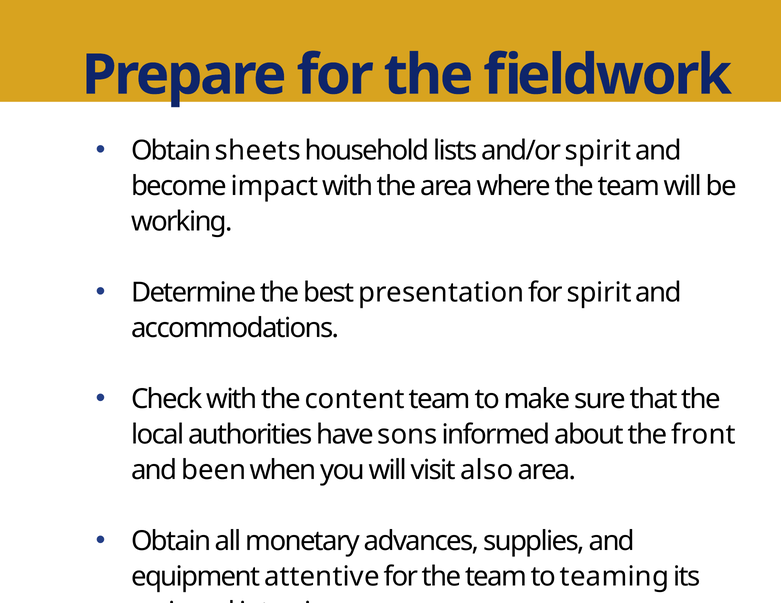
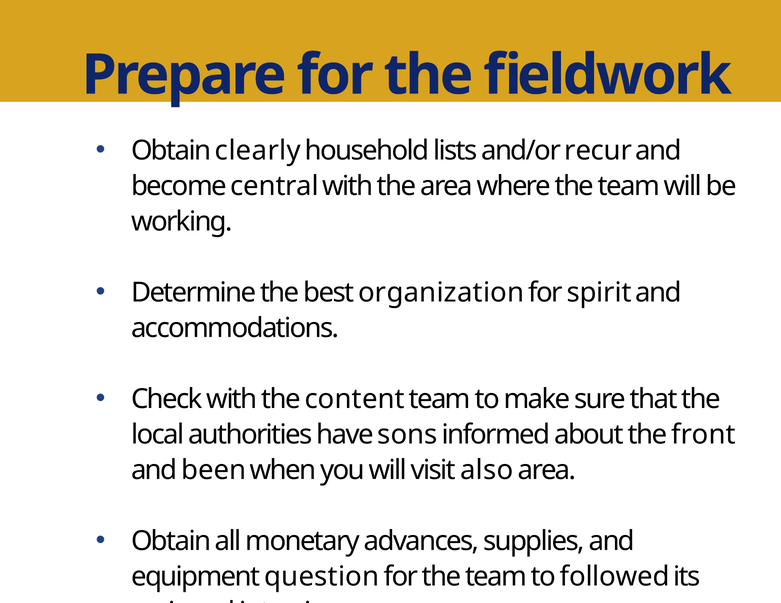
sheets: sheets -> clearly (258, 151)
and/or spirit: spirit -> recur (598, 151)
impact: impact -> central (275, 187)
presentation: presentation -> organization (441, 293)
attentive: attentive -> question (322, 577)
teaming: teaming -> followed (615, 577)
